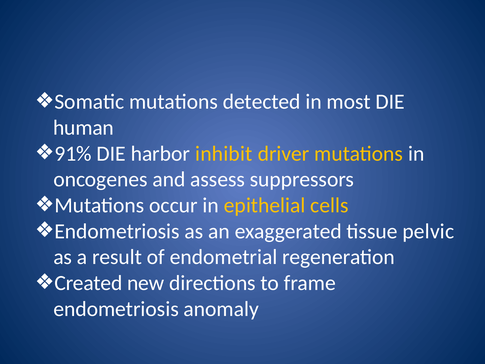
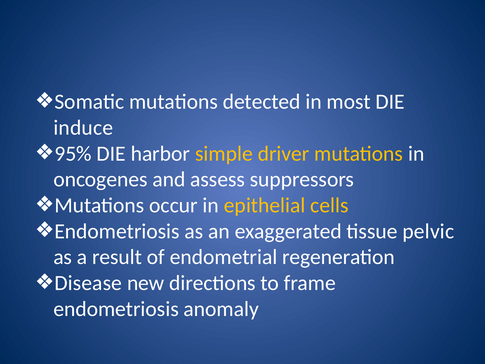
human: human -> induce (83, 128)
91%: 91% -> 95% (73, 153)
inhibit: inhibit -> simple (224, 153)
Created: Created -> Disease (88, 283)
